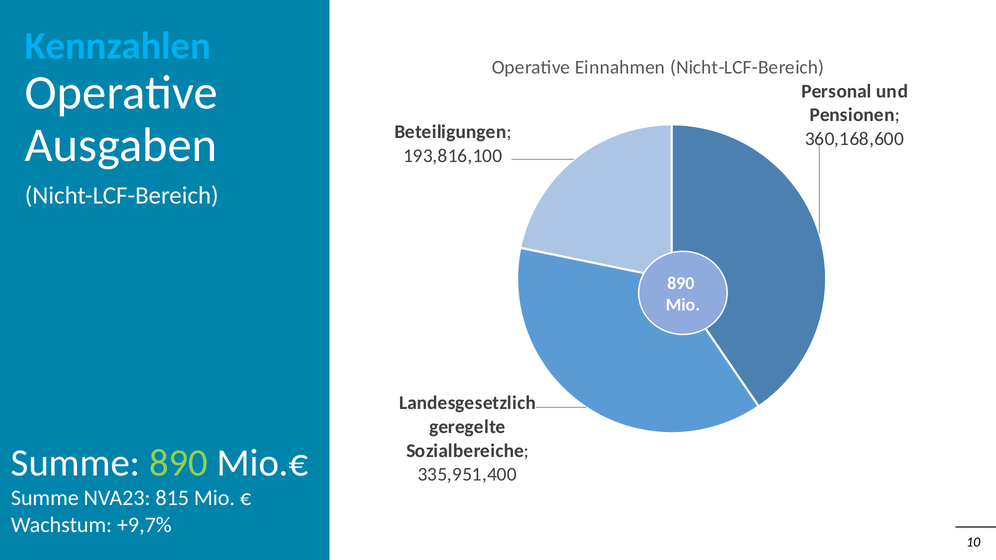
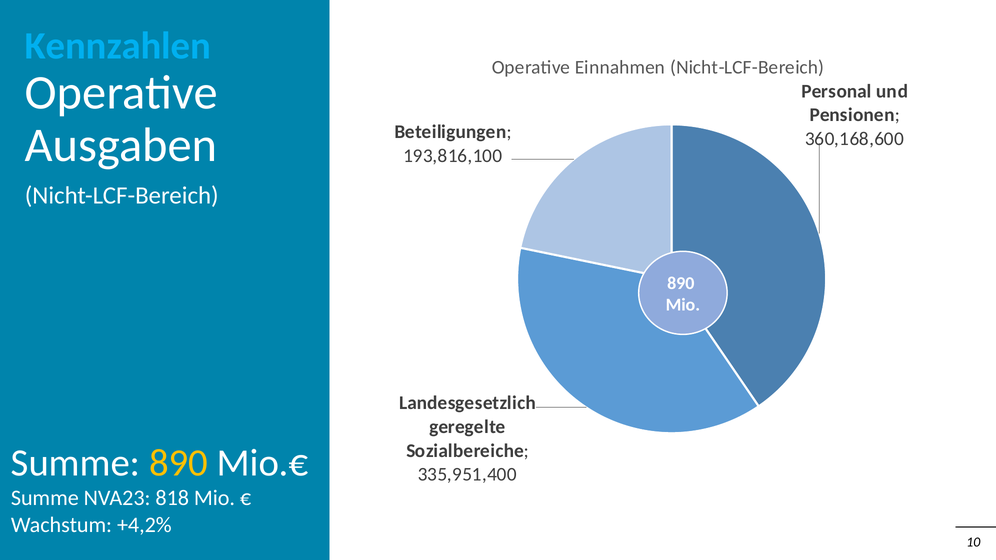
890 colour: light green -> yellow (178, 463)
815: 815 -> 818 (172, 498)
+9,7%: +9,7% -> +4,2% (144, 525)
